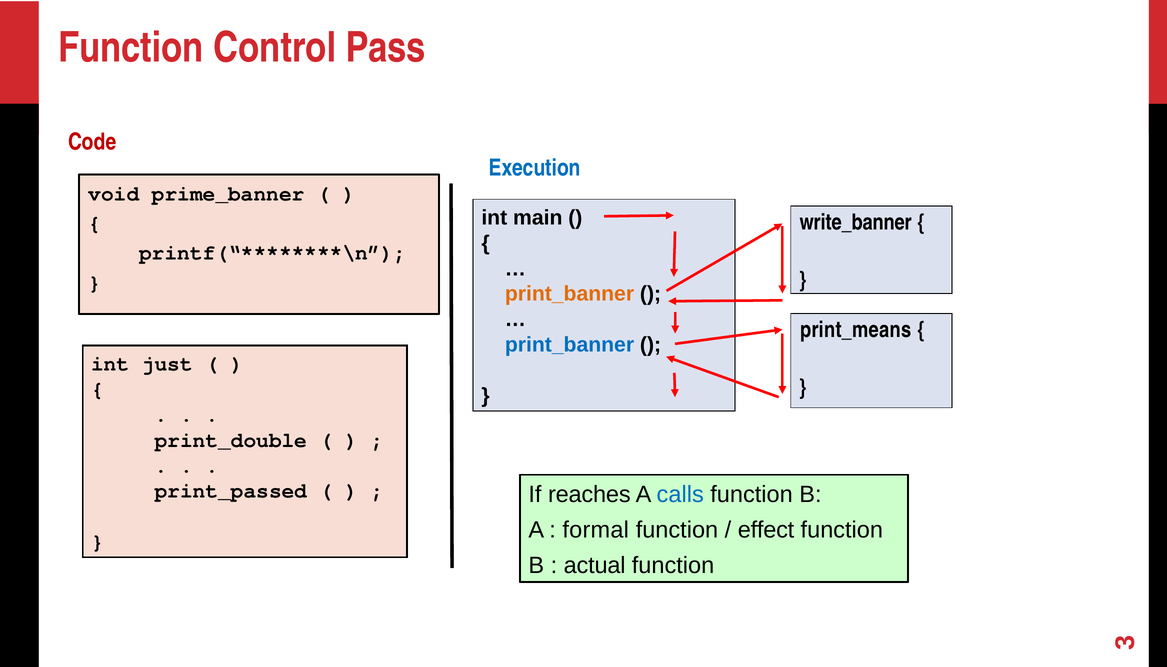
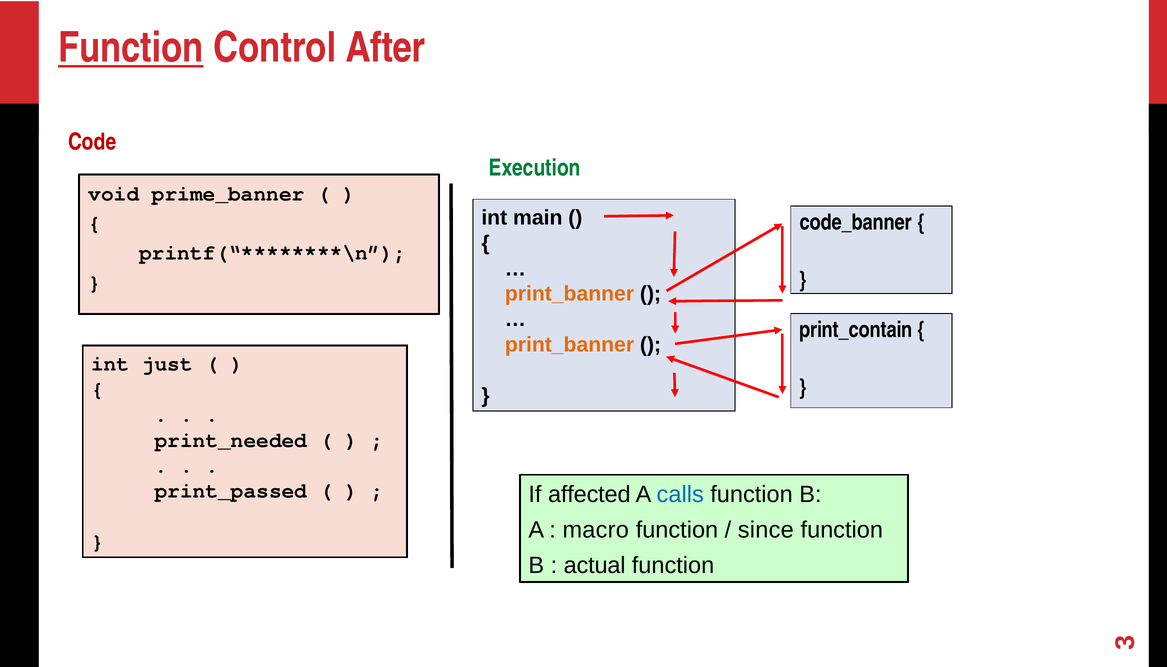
Function underline: none -> present (131, 48)
Pass: Pass -> After (385, 48)
Execution colour: blue -> green (535, 168)
write_banner: write_banner -> code_banner (856, 222)
print_means: print_means -> print_contain (856, 330)
print_banner colour: blue -> orange (570, 345)
print_double: print_double -> print_needed (231, 440)
reaches: reaches -> affected (589, 495)
formal: formal -> macro (596, 530)
effect: effect -> since (766, 530)
